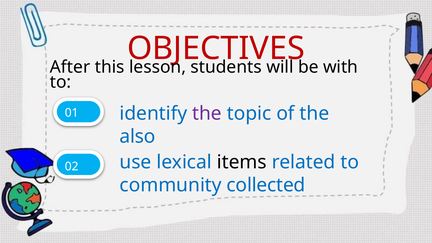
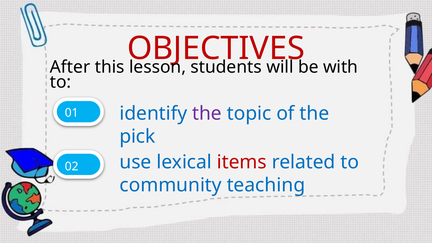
also: also -> pick (137, 137)
items colour: black -> red (242, 162)
collected: collected -> teaching (266, 185)
